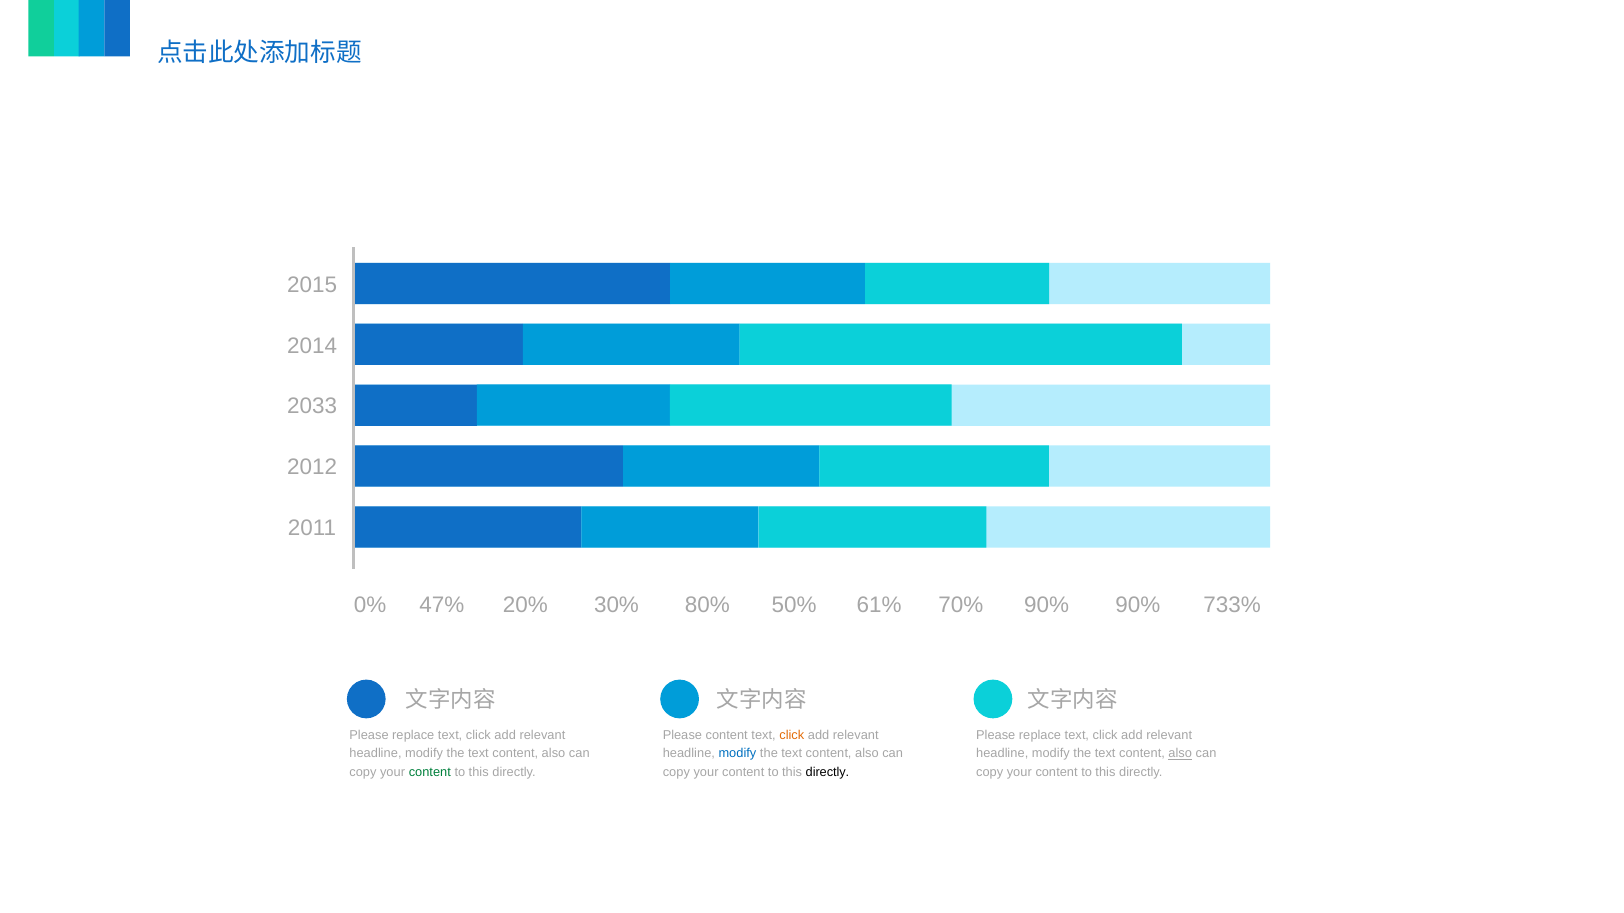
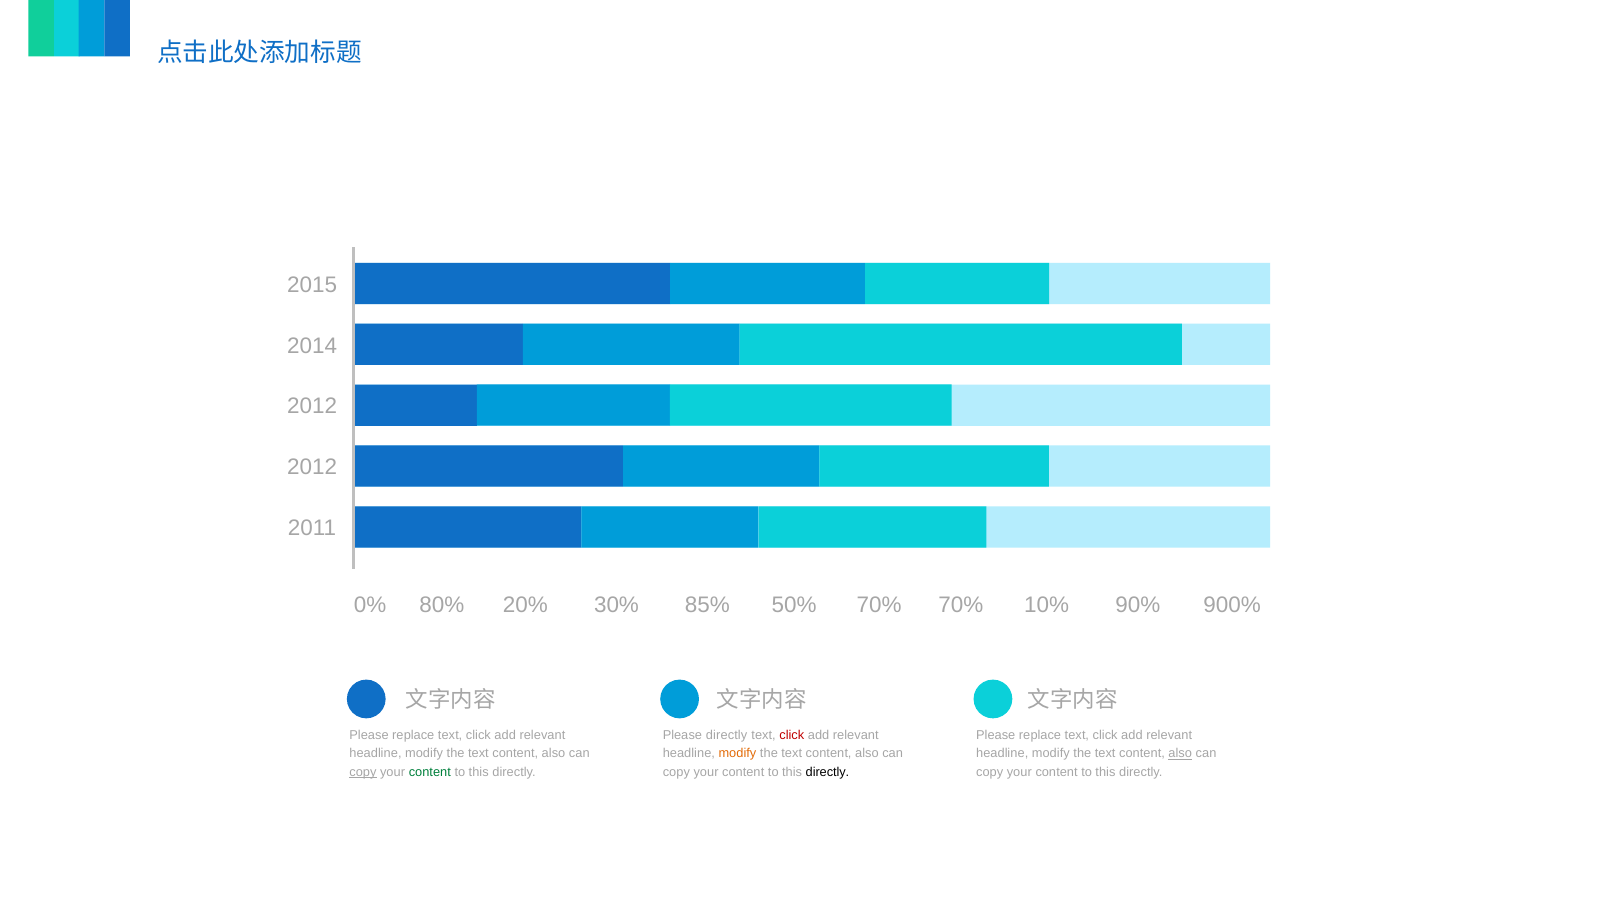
2033: 2033 -> 2012 (312, 407)
47%: 47% -> 80% (442, 605)
80%: 80% -> 85% (707, 605)
50% 61%: 61% -> 70% (879, 605)
70% 90%: 90% -> 10% (1047, 605)
733%: 733% -> 900% (1232, 605)
Please content: content -> directly (727, 735)
click colour: orange -> red (792, 735)
modify colour: blue -> orange (737, 754)
copy underline: none -> present (363, 772)
